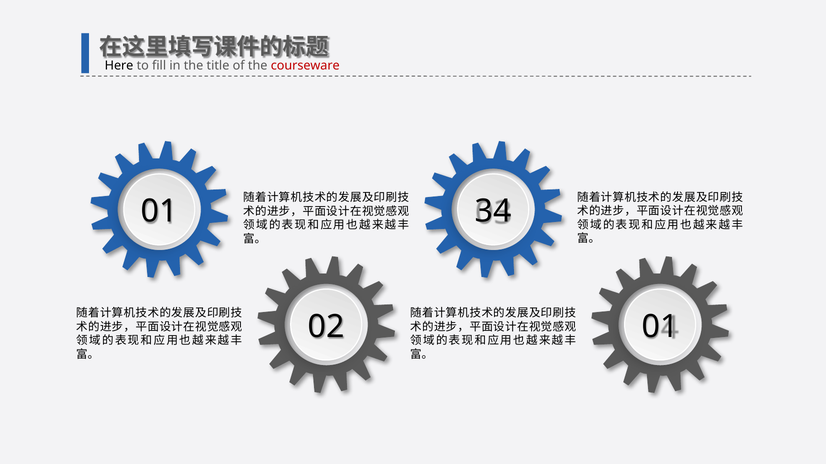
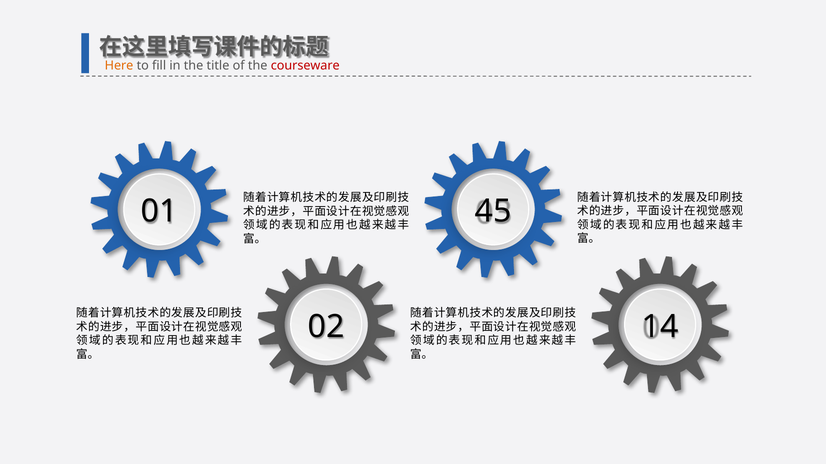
Here colour: black -> orange (119, 66)
34: 34 -> 45 (493, 212)
02 01: 01 -> 14 (660, 327)
